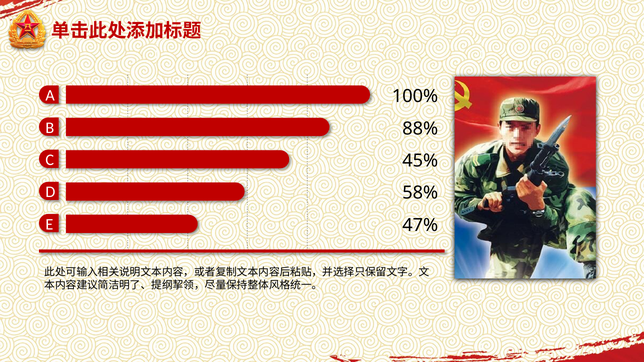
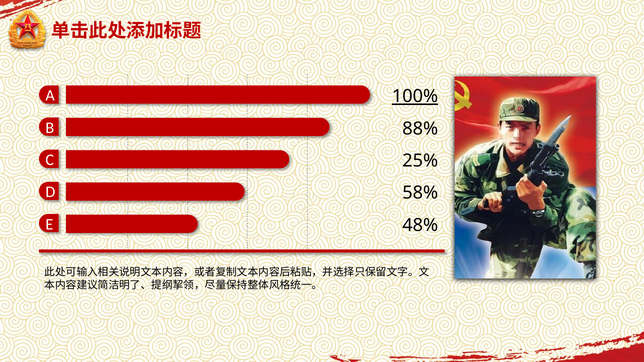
100% underline: none -> present (415, 97)
45%: 45% -> 25% (420, 161)
47%: 47% -> 48% (420, 225)
